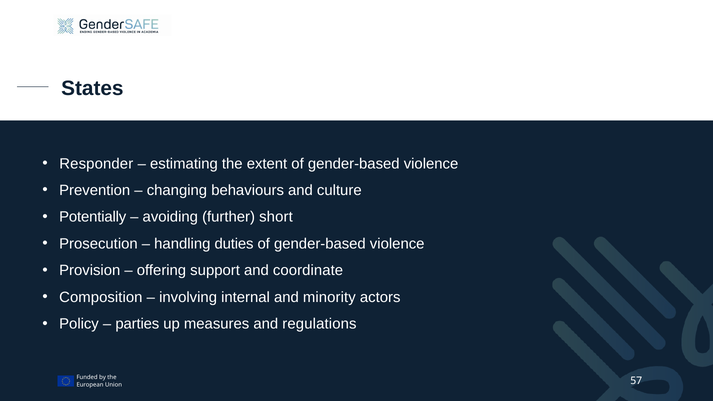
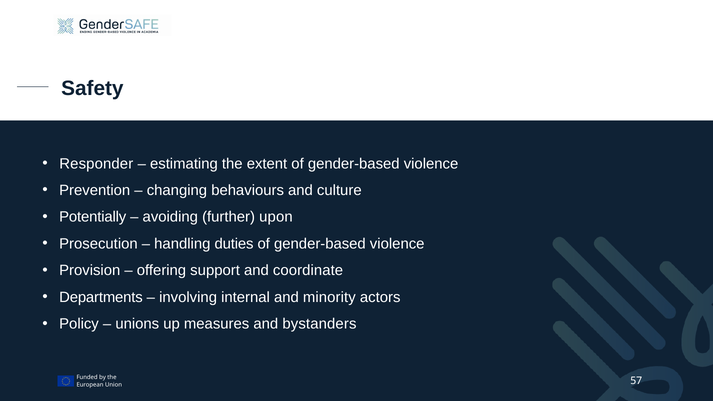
States: States -> Safety (92, 88)
short: short -> upon (276, 217)
Composition: Composition -> Departments (101, 297)
parties: parties -> unions (137, 324)
regulations: regulations -> bystanders (319, 324)
